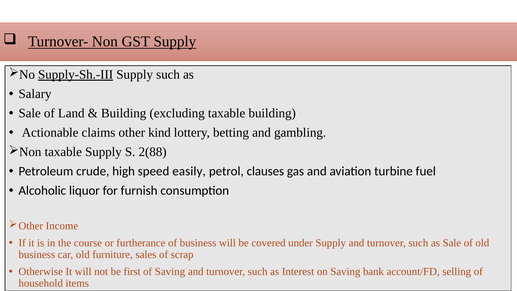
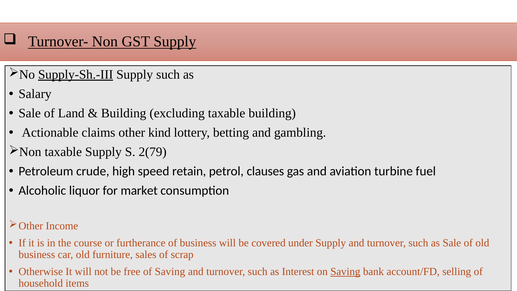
2(88: 2(88 -> 2(79 (153, 152)
easily: easily -> retain (189, 171)
furnish: furnish -> market (139, 191)
first: first -> free (132, 271)
Saving underline: none -> present (345, 271)
